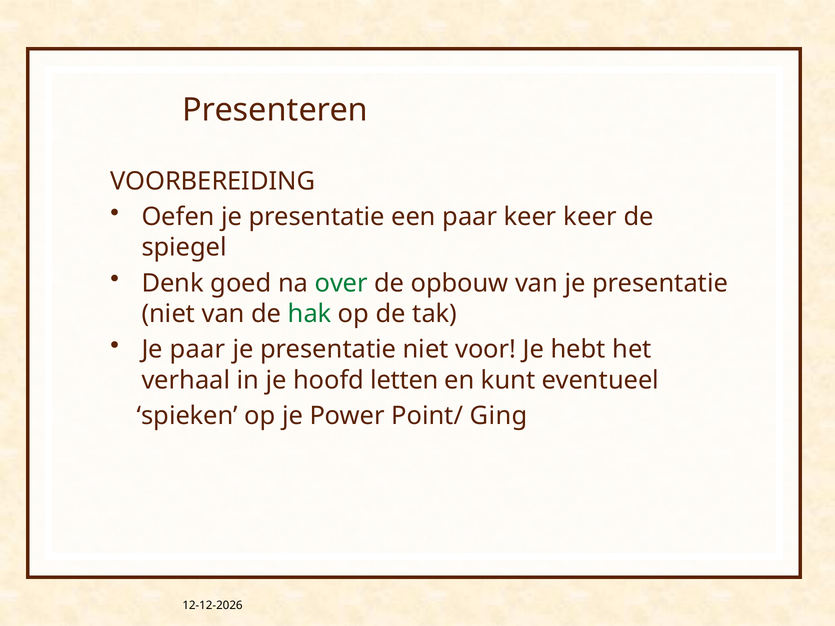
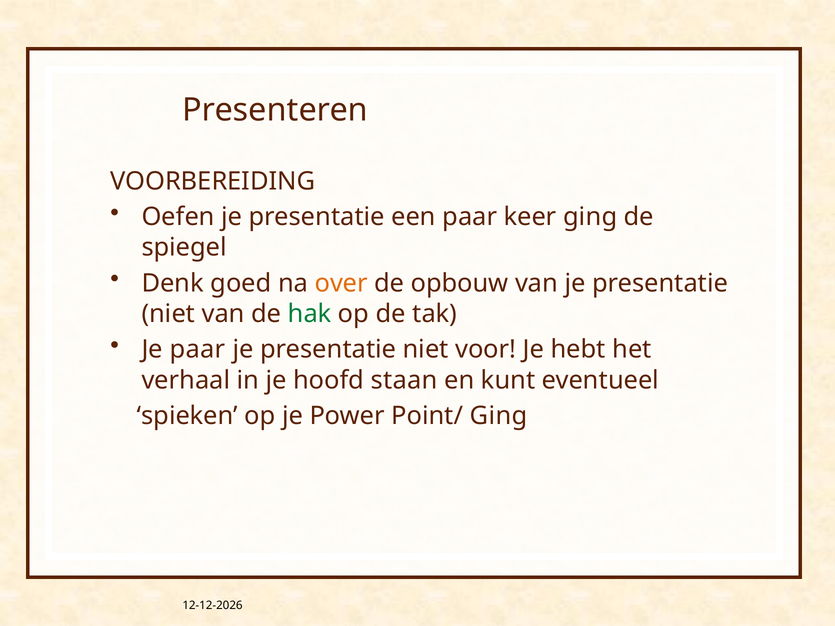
keer keer: keer -> ging (590, 217)
over colour: green -> orange (341, 283)
letten: letten -> staan (404, 380)
